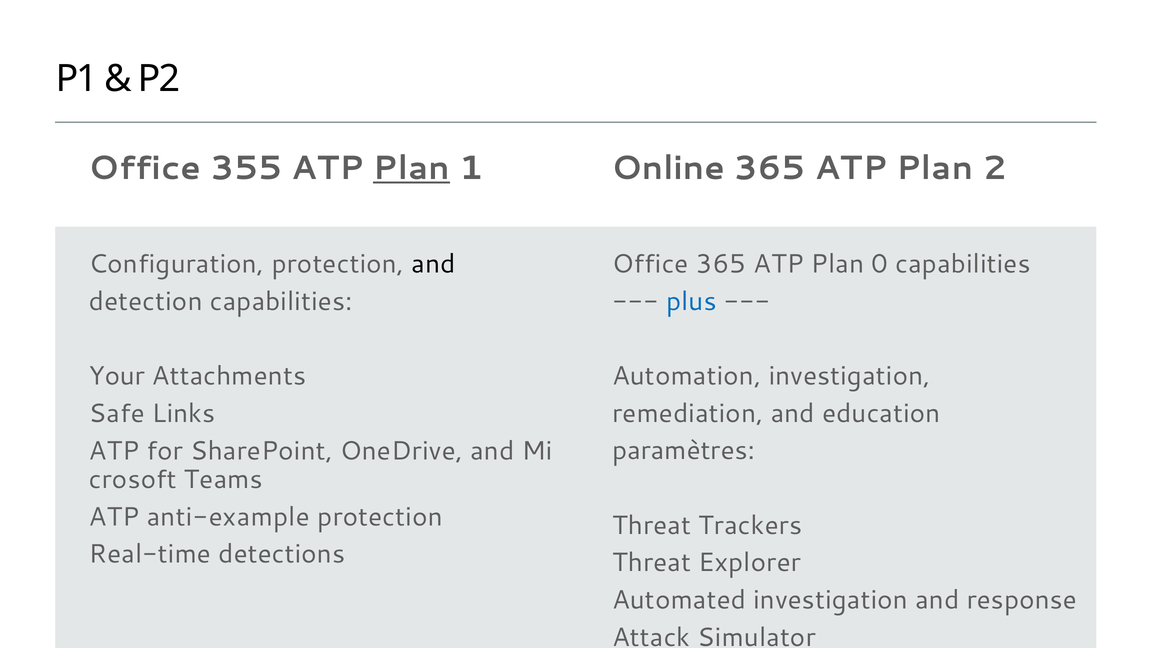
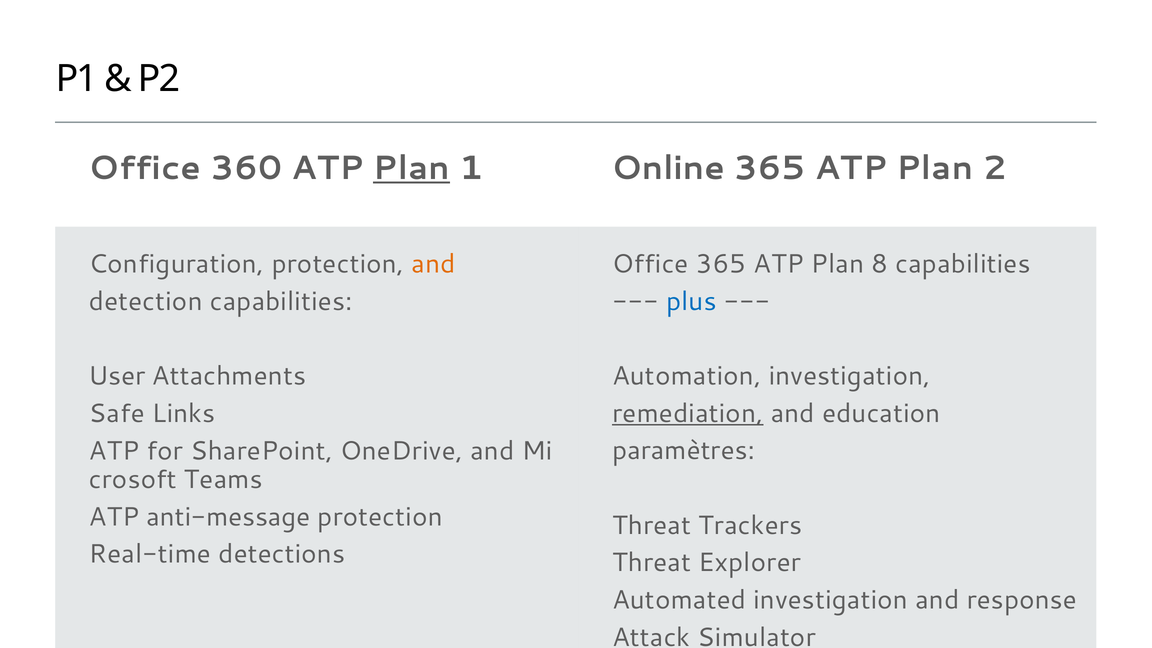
355: 355 -> 360 (246, 168)
and colour: black -> orange (434, 264)
0: 0 -> 8 (880, 264)
Your: Your -> User (117, 376)
remediation underline: none -> present (688, 413)
anti-example: anti-example -> anti-message (228, 517)
